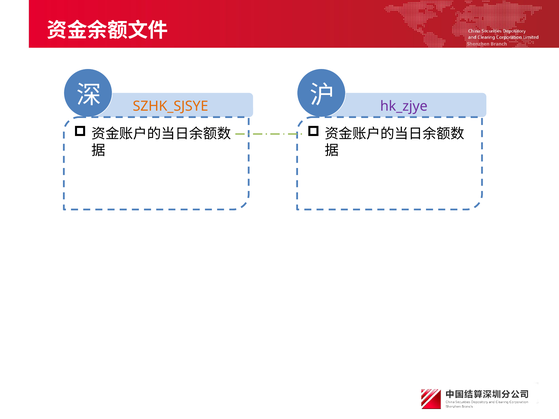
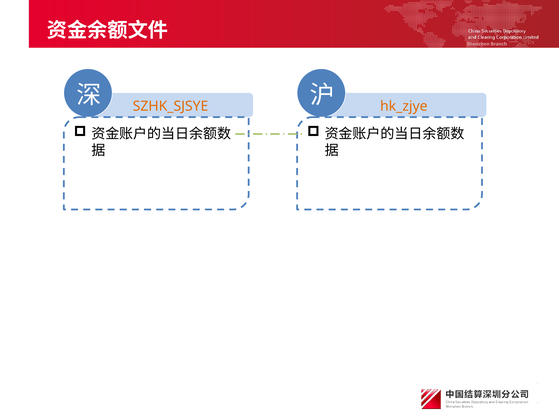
hk_zjye colour: purple -> orange (404, 106)
